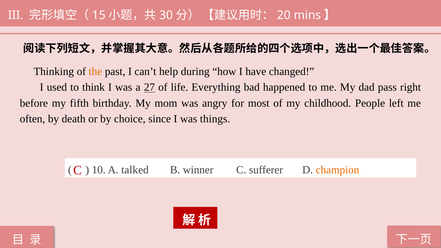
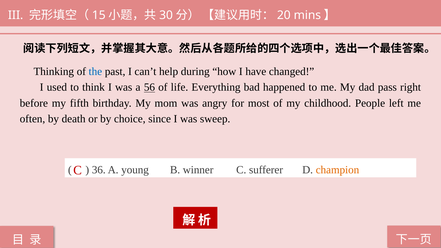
the colour: orange -> blue (95, 71)
27: 27 -> 56 (149, 87)
things: things -> sweep (215, 119)
10: 10 -> 36 (99, 170)
talked: talked -> young (135, 170)
